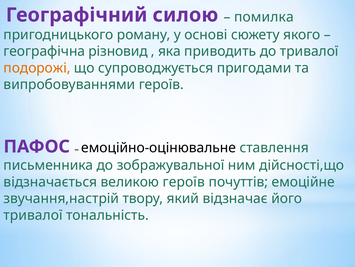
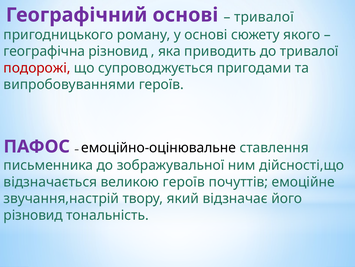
Географічний силою: силою -> основі (185, 15)
помилка: помилка -> тривалої (264, 17)
подорожі colour: orange -> red (37, 68)
тривалої: тривалої -> різновид (33, 215)
